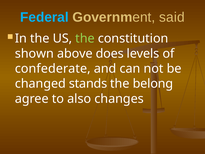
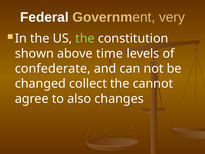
Federal colour: light blue -> white (44, 17)
said: said -> very (172, 17)
does: does -> time (110, 53)
stands: stands -> collect (88, 84)
belong: belong -> cannot (153, 84)
